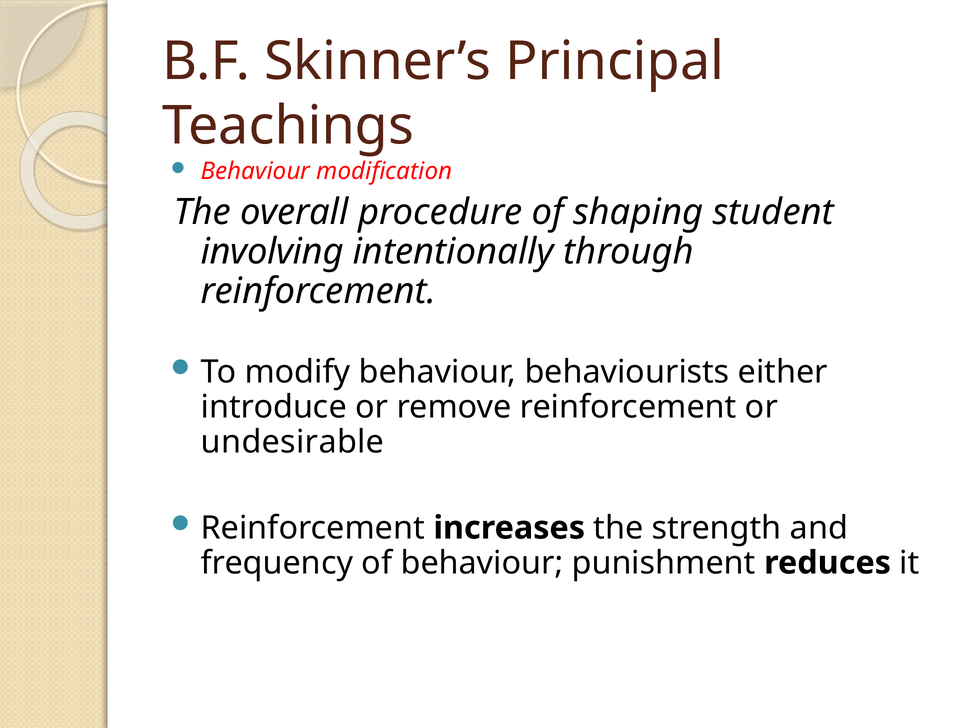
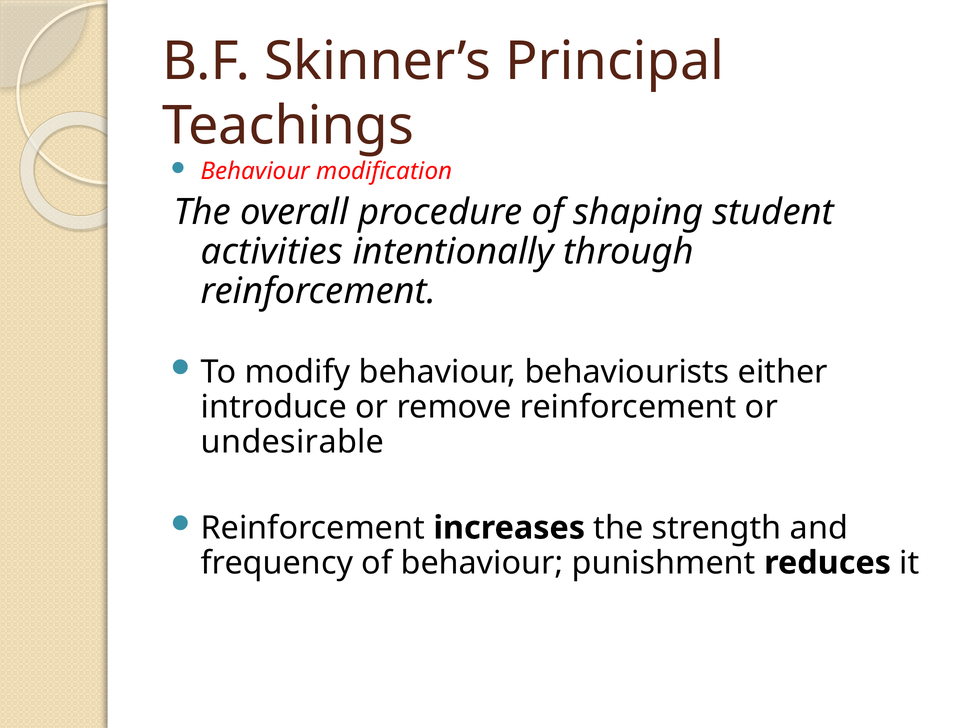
involving: involving -> activities (272, 252)
